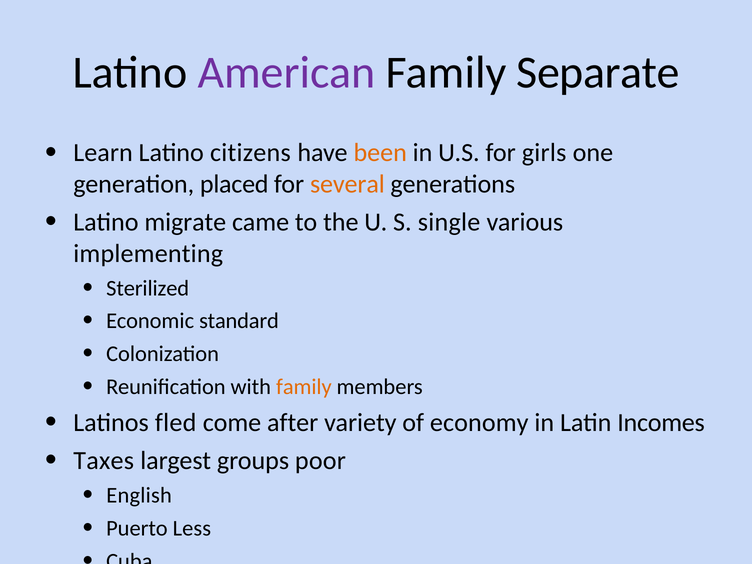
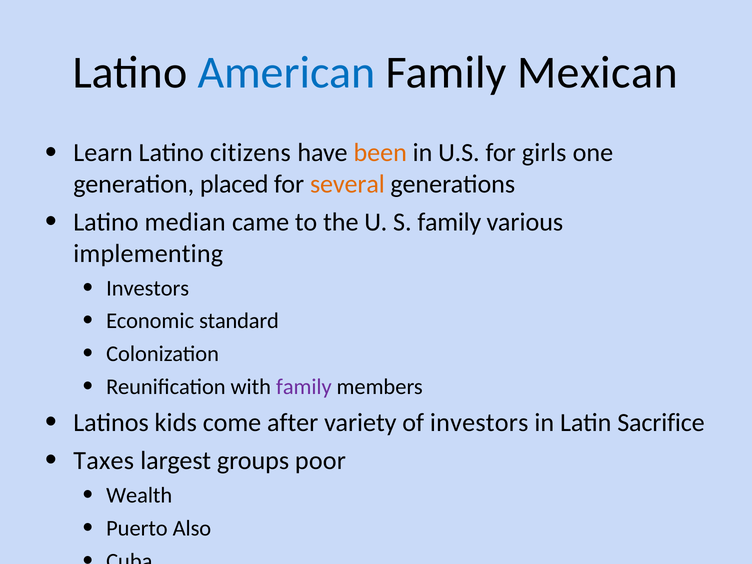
American colour: purple -> blue (287, 73)
Separate: Separate -> Mexican (597, 73)
migrate: migrate -> median (185, 222)
S single: single -> family (449, 222)
Sterilized: Sterilized -> Investors (148, 288)
family colour: orange -> purple (304, 387)
fled: fled -> kids (176, 423)
of economy: economy -> investors (479, 423)
Incomes: Incomes -> Sacrifice (661, 423)
English: English -> Wealth (139, 495)
Less: Less -> Also (192, 528)
